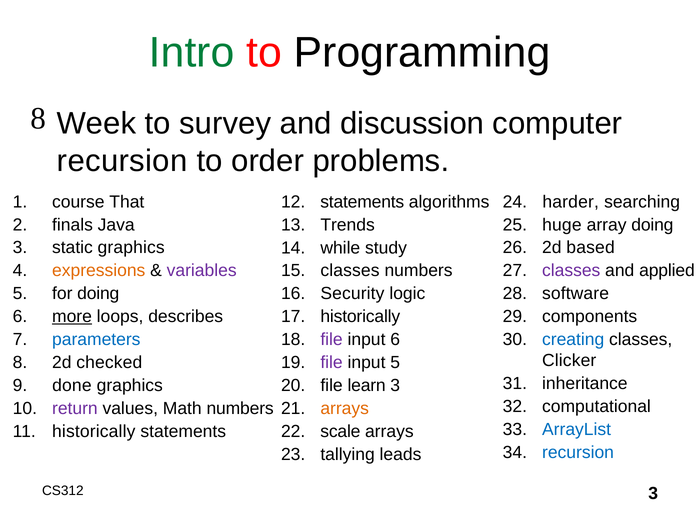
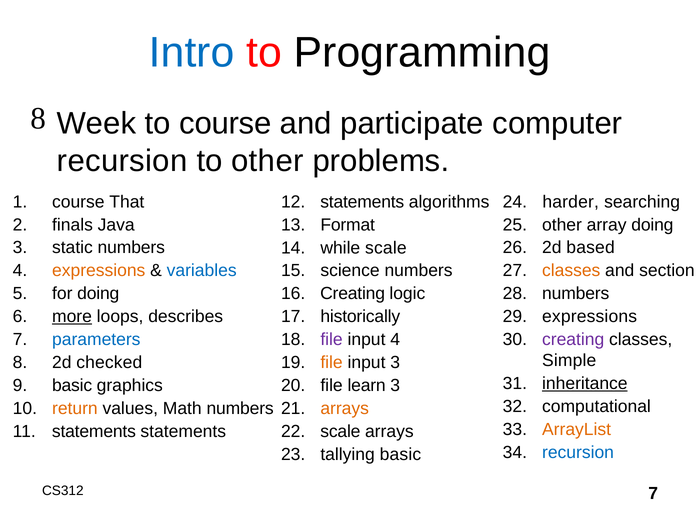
Intro colour: green -> blue (192, 53)
to survey: survey -> course (225, 124)
discussion: discussion -> participate (412, 124)
to order: order -> other (267, 161)
Trends: Trends -> Format (348, 225)
huge: huge -> other (562, 225)
static graphics: graphics -> numbers (131, 248)
while study: study -> scale (386, 248)
variables colour: purple -> blue (202, 271)
classes colour: purple -> orange (571, 271)
applied: applied -> section (667, 271)
classes: classes -> science (350, 271)
Security: Security -> Creating (353, 294)
software: software -> numbers (576, 294)
components: components -> expressions (590, 317)
input 6: 6 -> 4 (395, 340)
creating colour: blue -> purple (573, 340)
Clicker: Clicker -> Simple (569, 361)
file colour: purple -> orange (332, 363)
input 5: 5 -> 3 (395, 363)
inheritance underline: none -> present (585, 383)
done: done -> basic (72, 385)
return colour: purple -> orange (75, 408)
ArrayList colour: blue -> orange (577, 429)
historically: historically -> statements (94, 431)
tallying leads: leads -> basic (400, 454)
CS312 3: 3 -> 7 (653, 494)
